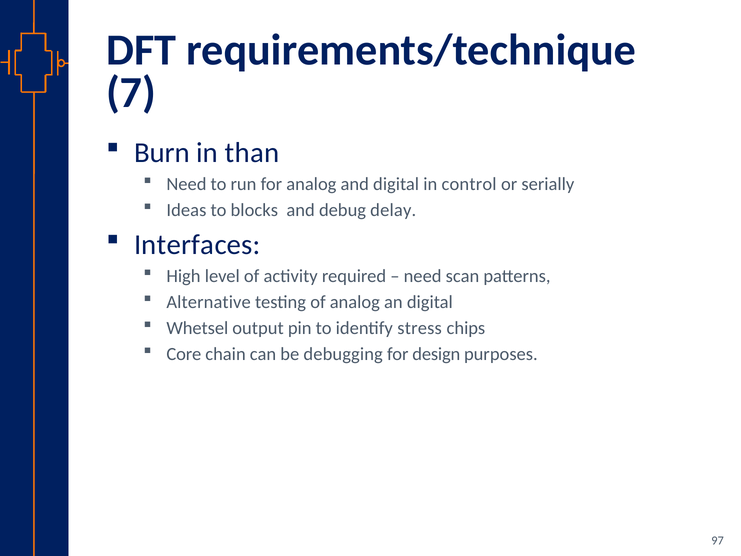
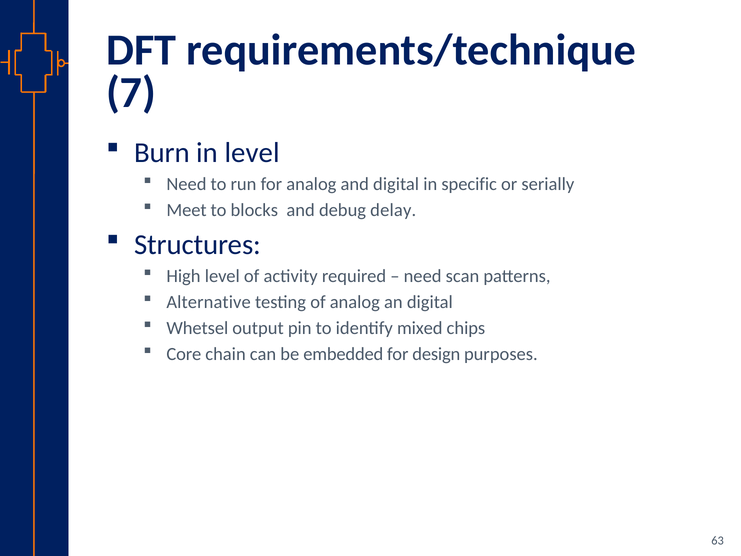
in than: than -> level (252, 153)
control: control -> specific (469, 184)
Ideas: Ideas -> Meet (187, 210)
Interfaces: Interfaces -> Structures (198, 245)
stress: stress -> mixed (420, 328)
debugging: debugging -> embedded (343, 354)
97: 97 -> 63 (718, 540)
